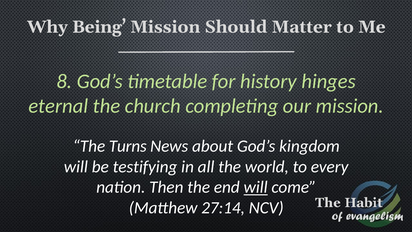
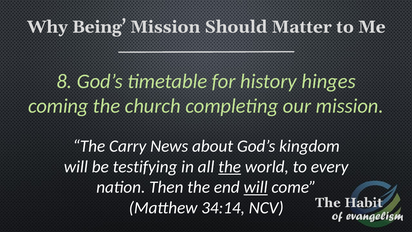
eternal: eternal -> coming (58, 106)
Turns: Turns -> Carry (128, 146)
the underline: none -> present (230, 167)
27:14: 27:14 -> 34:14 (223, 208)
